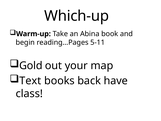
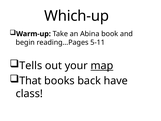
Gold: Gold -> Tells (31, 66)
map underline: none -> present (102, 66)
Text: Text -> That (30, 81)
